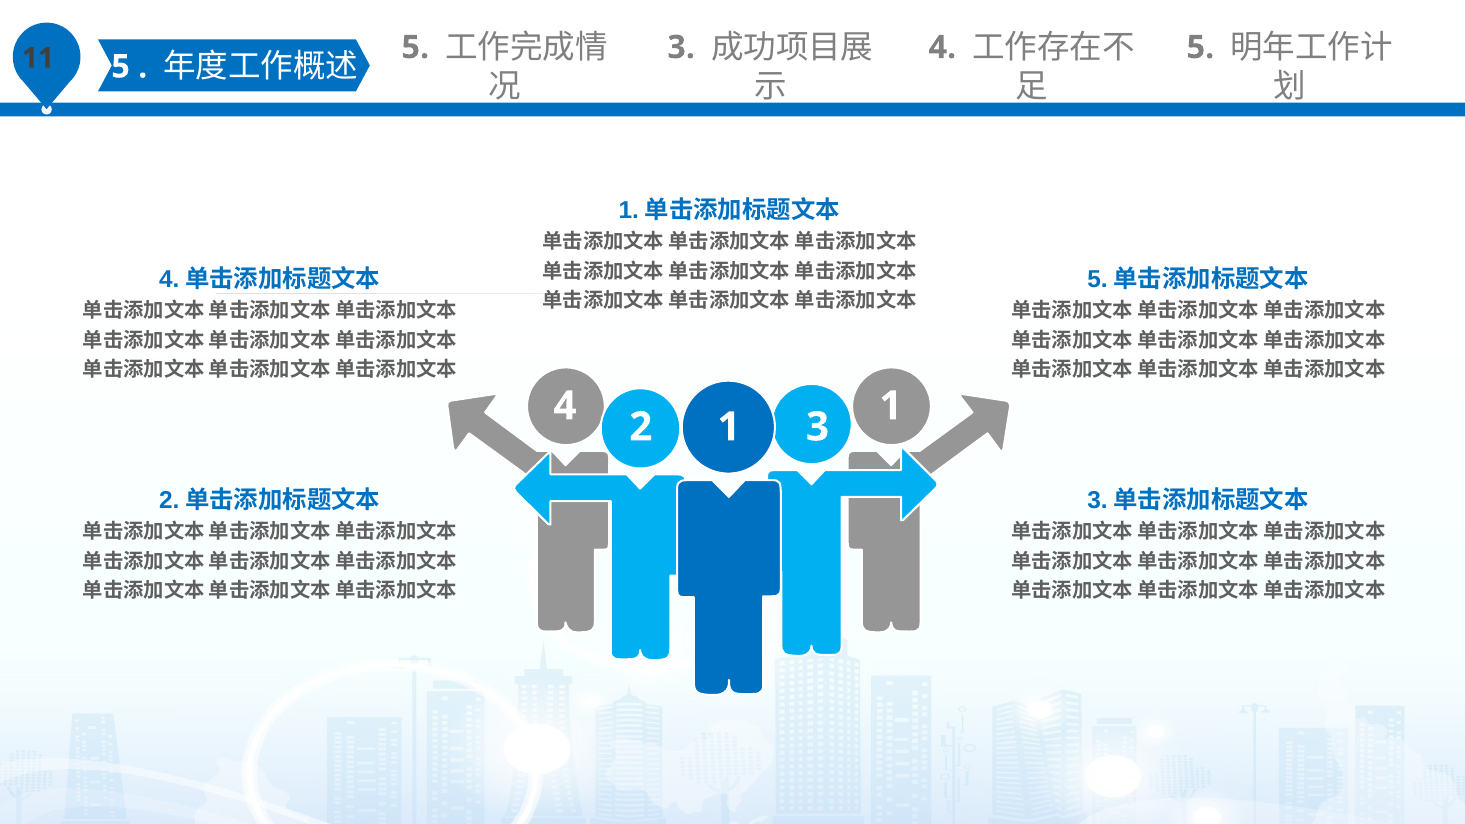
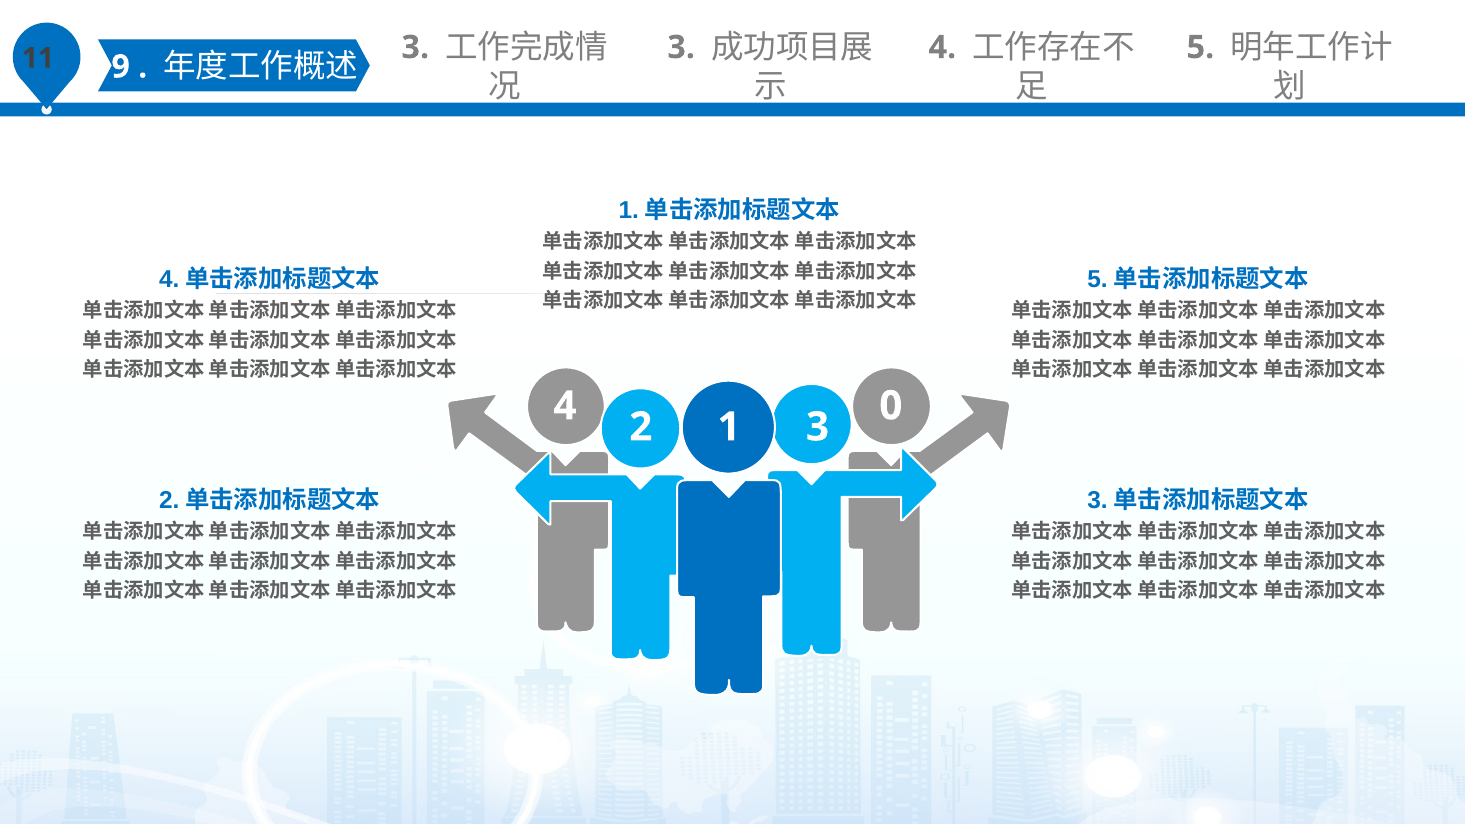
5: 5 -> 9 (121, 67)
5: 5 -> 3 (415, 47)
4 1: 1 -> 0 (891, 406)
